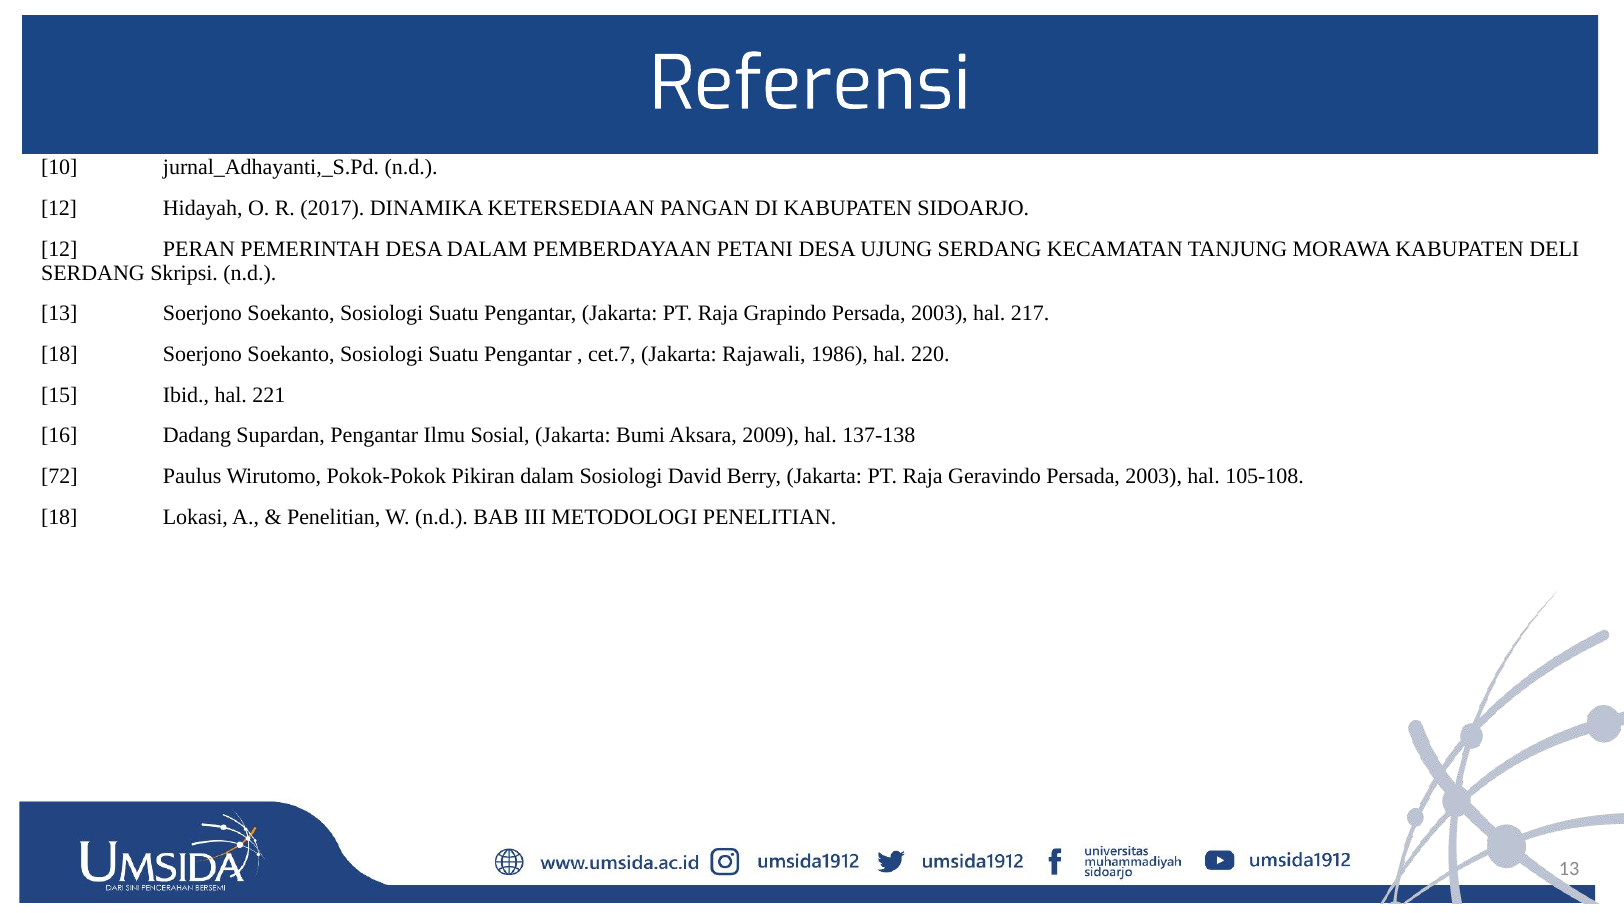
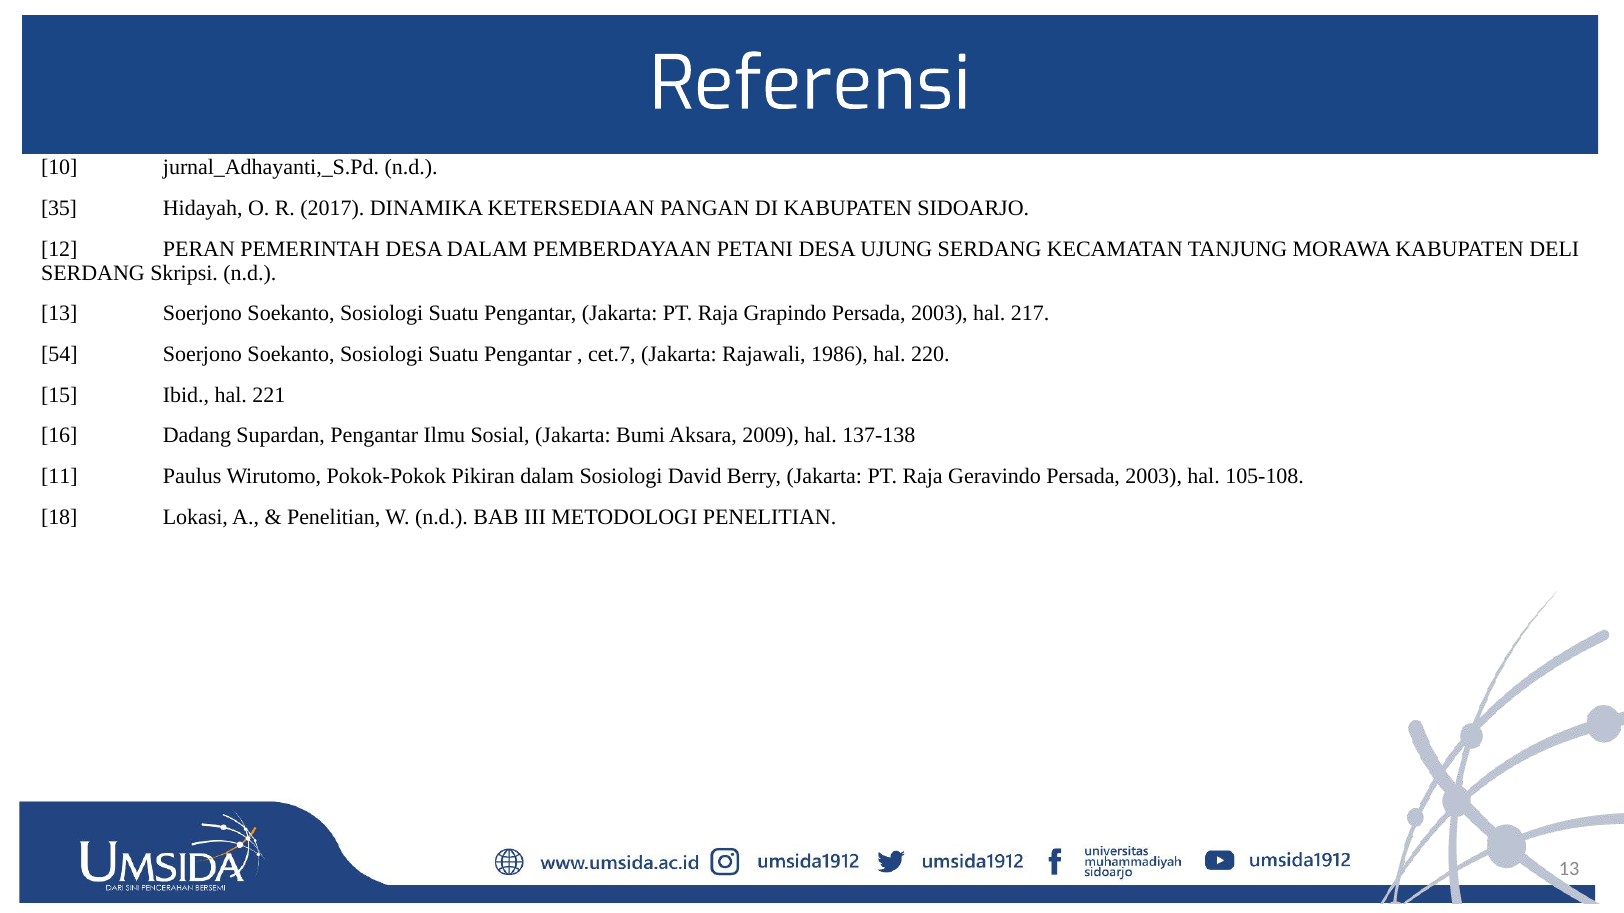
12: 12 -> 35 (59, 208)
18: 18 -> 54 (59, 354)
72: 72 -> 11 (59, 477)
